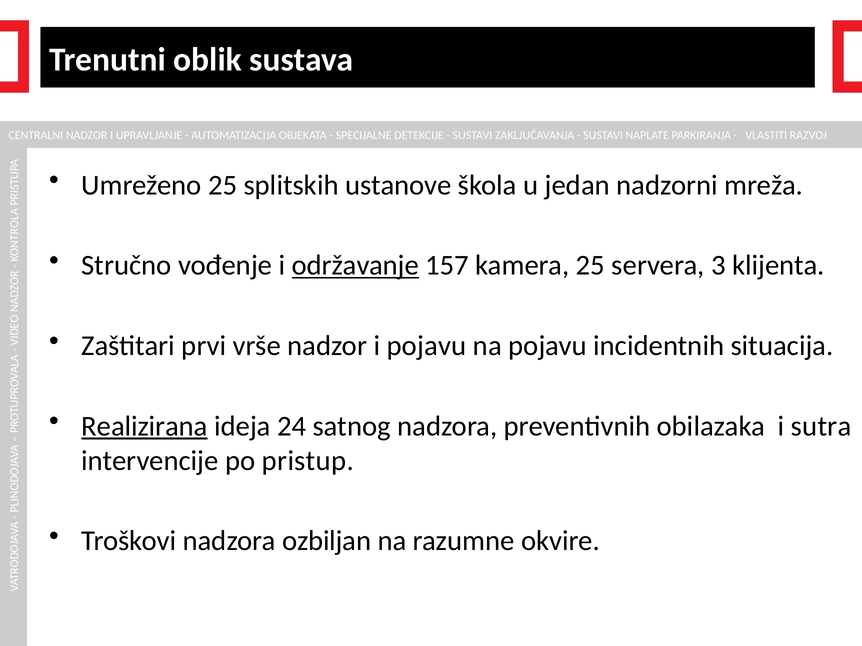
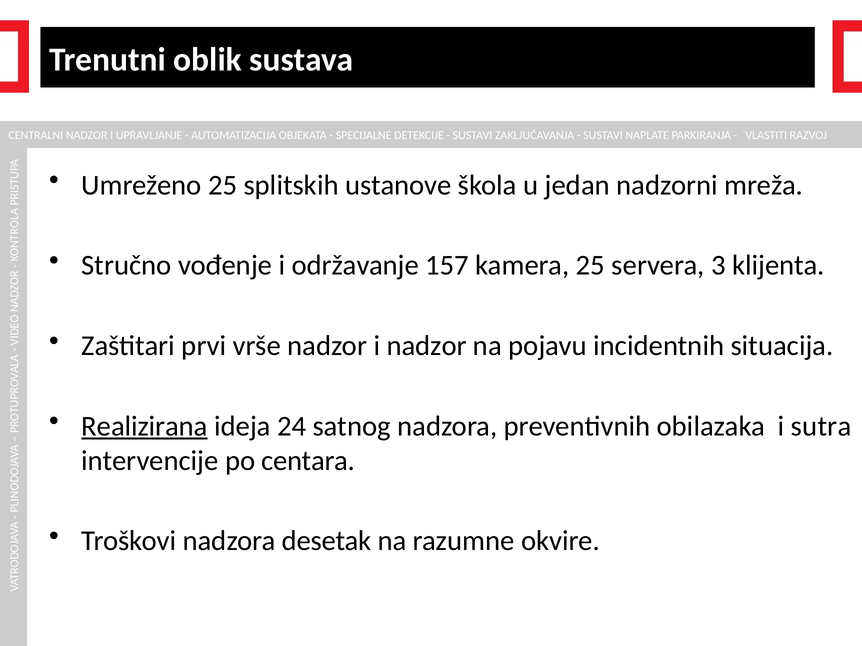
održavanje underline: present -> none (355, 266)
i pojavu: pojavu -> nadzor (427, 346)
pristup: pristup -> centara (308, 461)
ozbiljan: ozbiljan -> desetak (327, 541)
